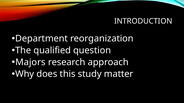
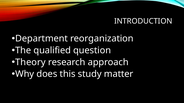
Majors: Majors -> Theory (30, 62)
